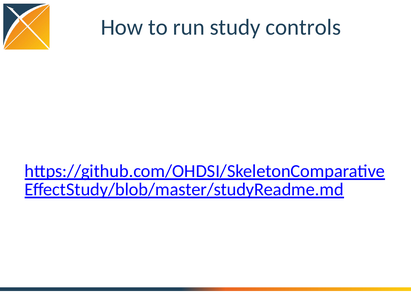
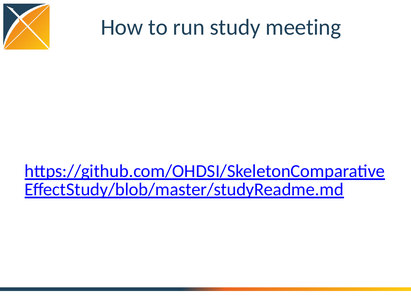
controls: controls -> meeting (303, 27)
